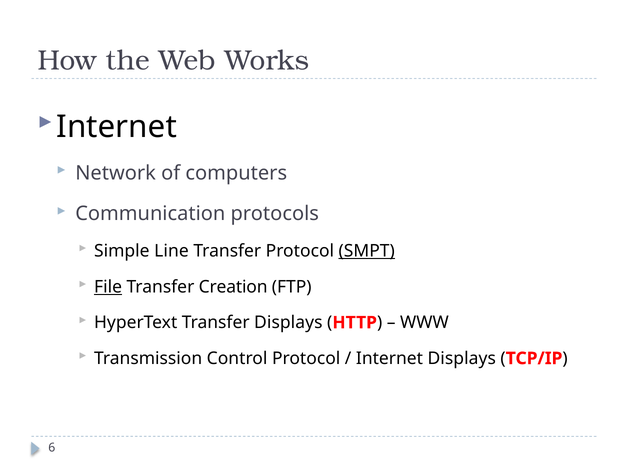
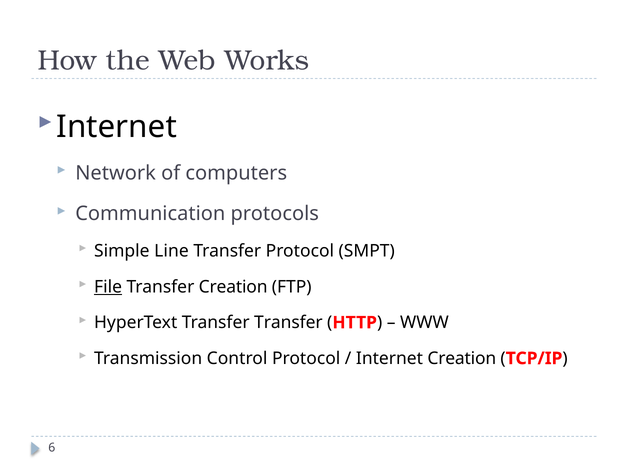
SMPT underline: present -> none (367, 251)
Transfer Displays: Displays -> Transfer (288, 323)
Internet Displays: Displays -> Creation (462, 358)
